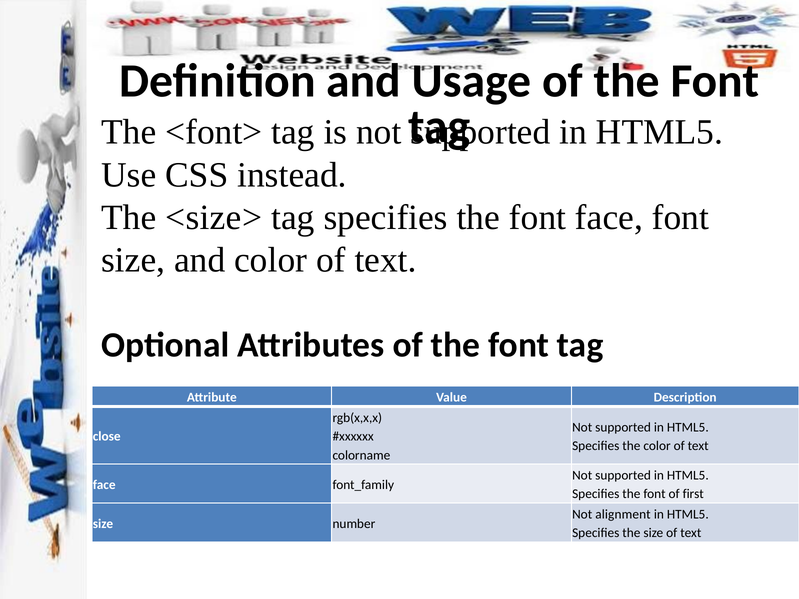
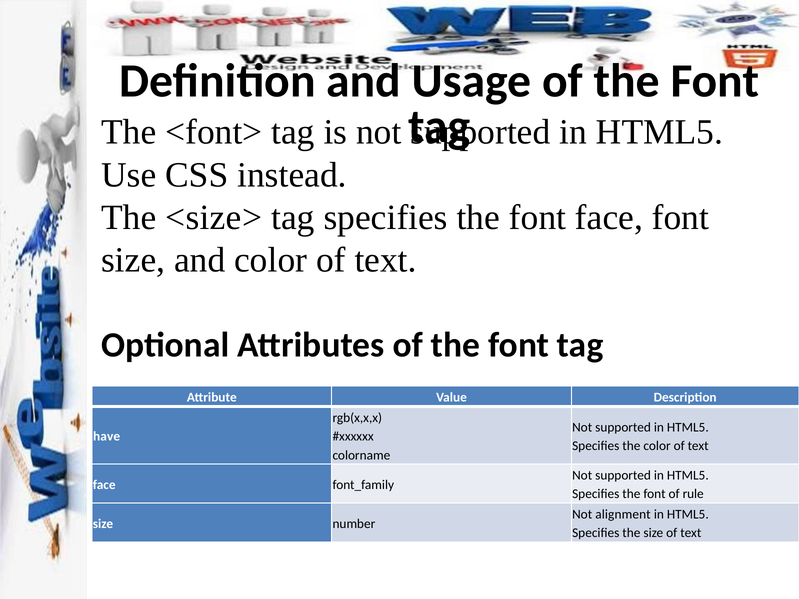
close: close -> have (107, 437)
first: first -> rule (693, 494)
